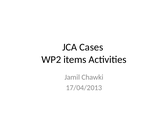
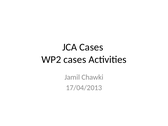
WP2 items: items -> cases (75, 60)
